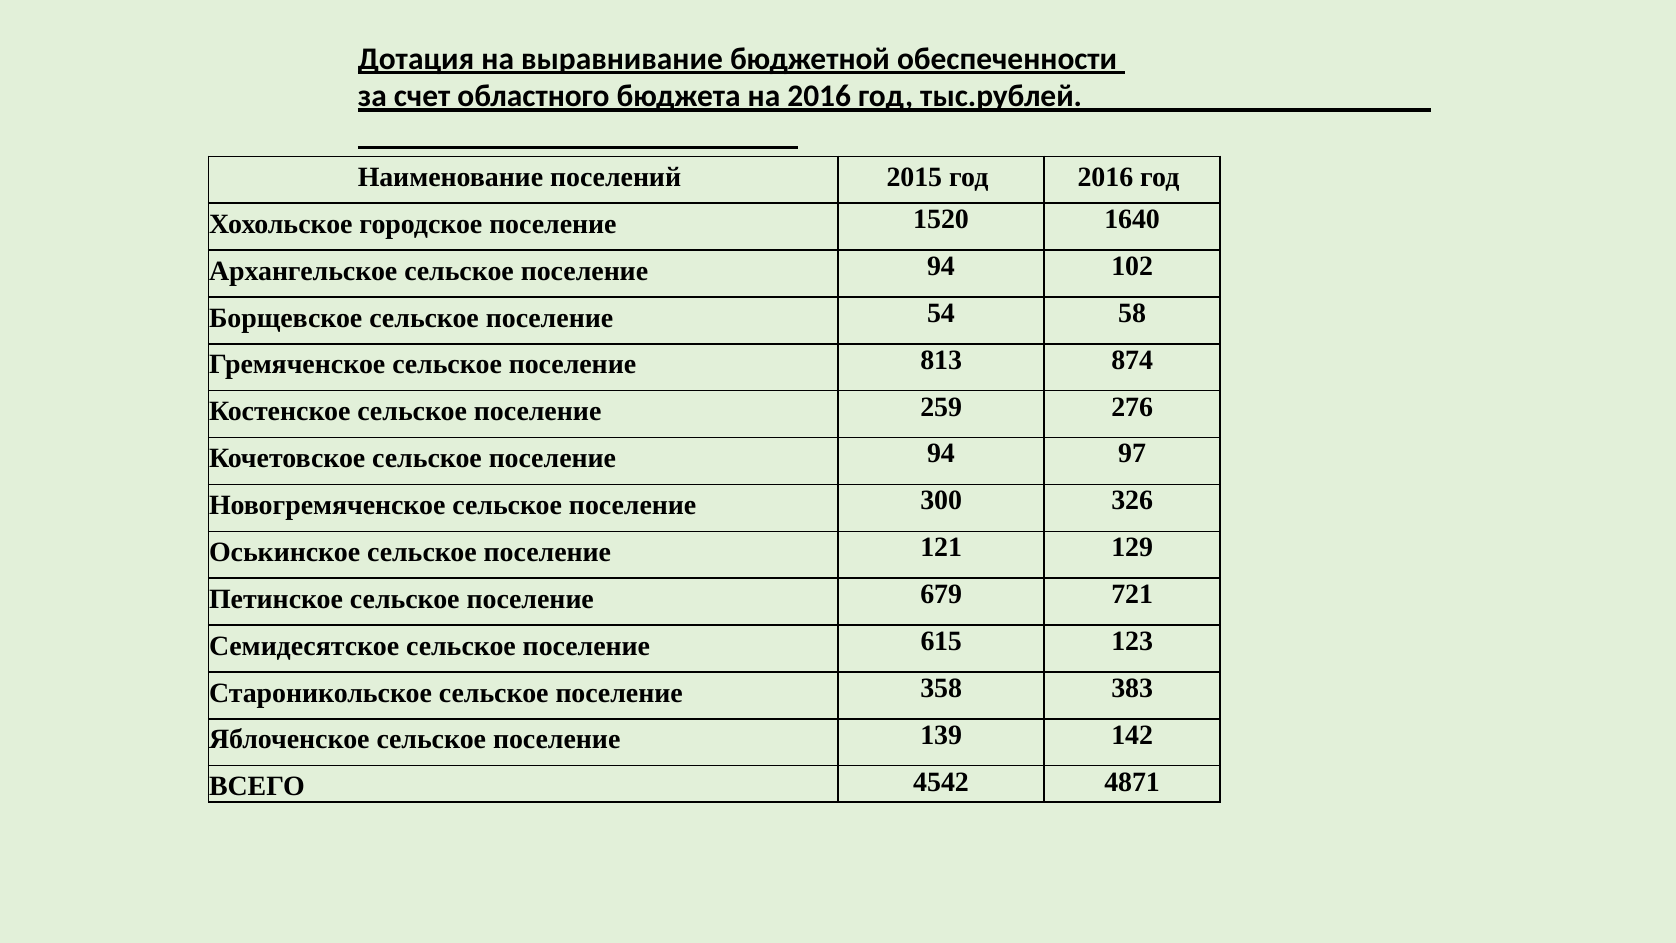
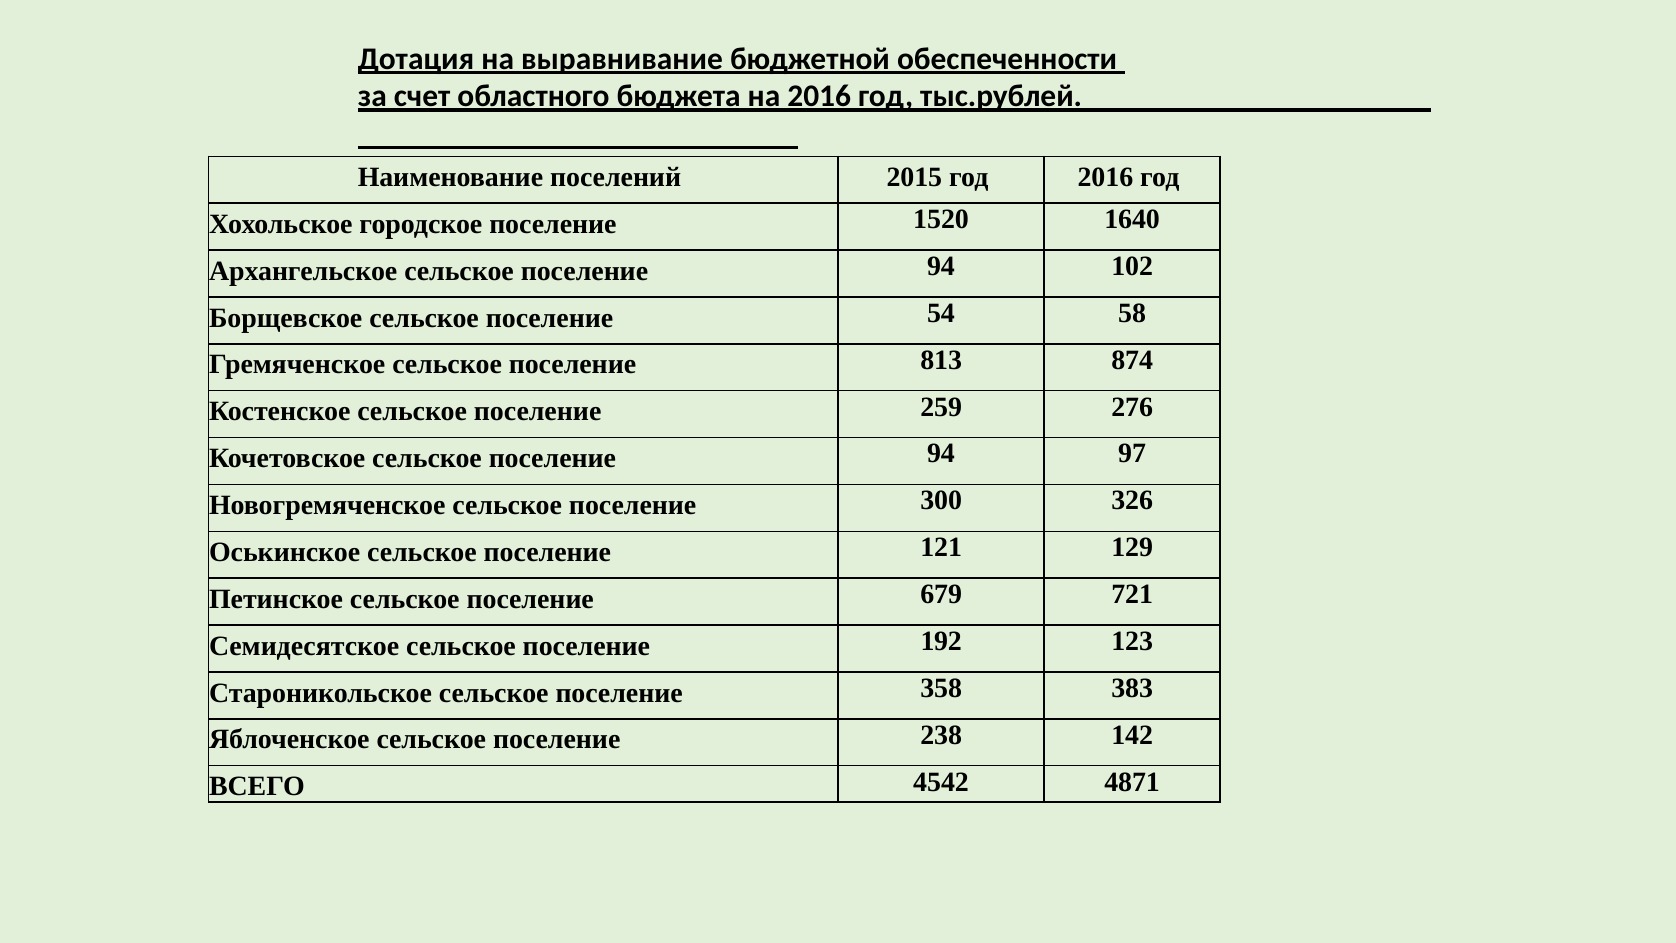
615: 615 -> 192 (941, 641)
139: 139 -> 238 (941, 735)
